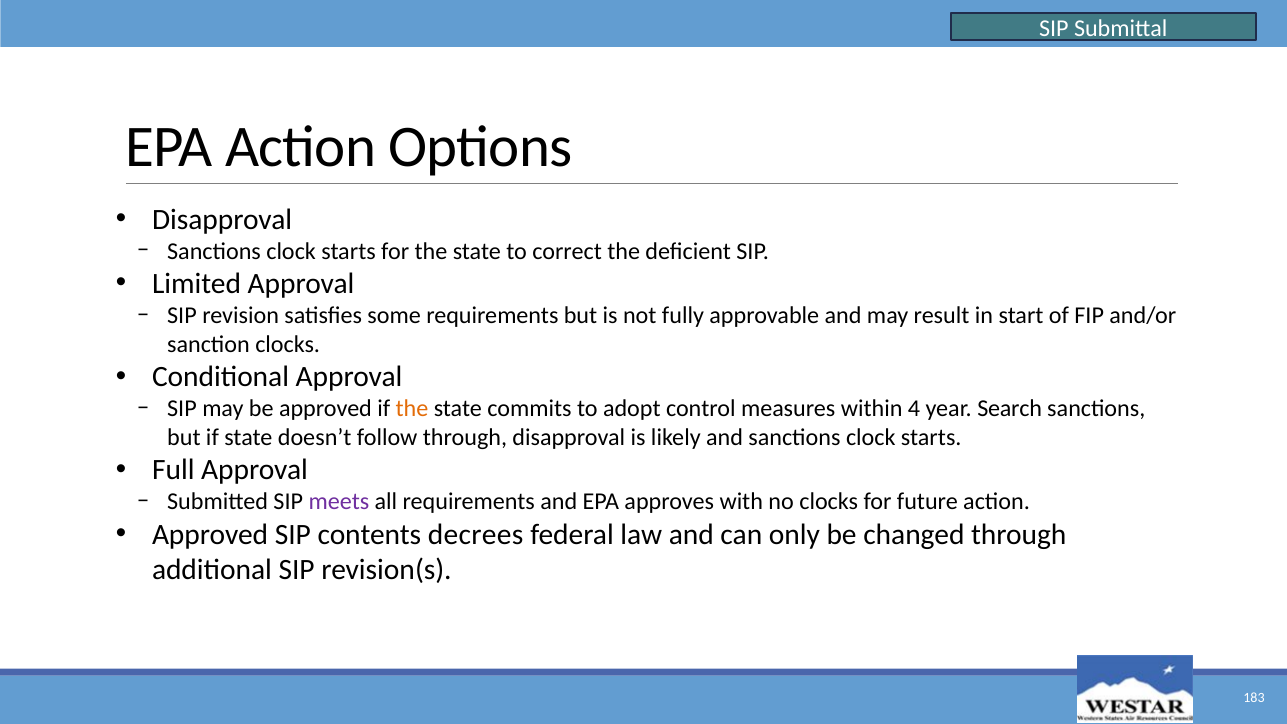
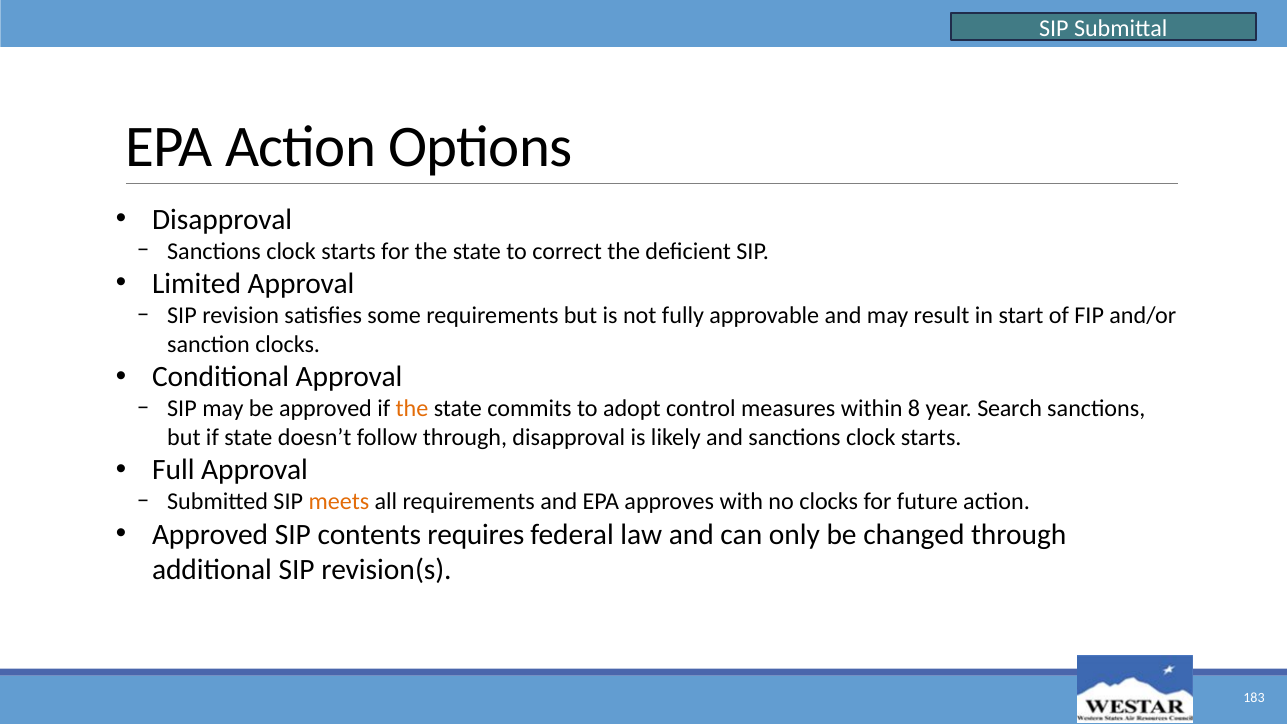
4: 4 -> 8 (914, 409)
meets colour: purple -> orange (339, 502)
decrees: decrees -> requires (476, 534)
